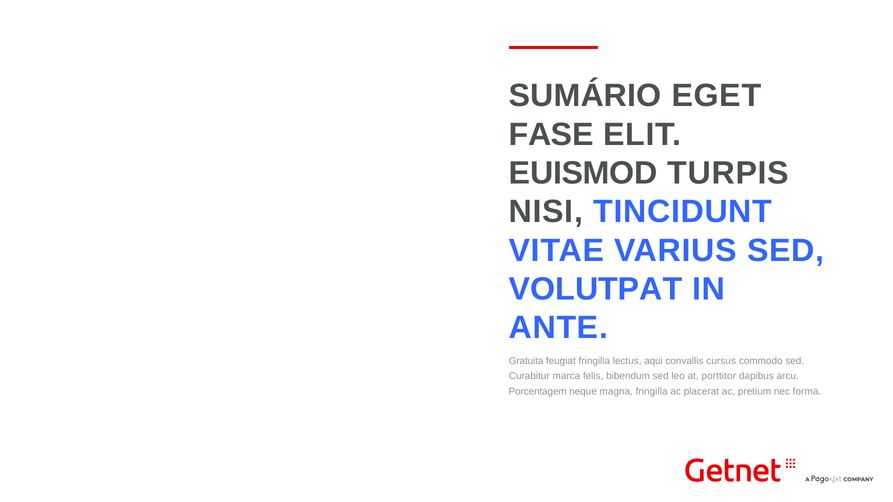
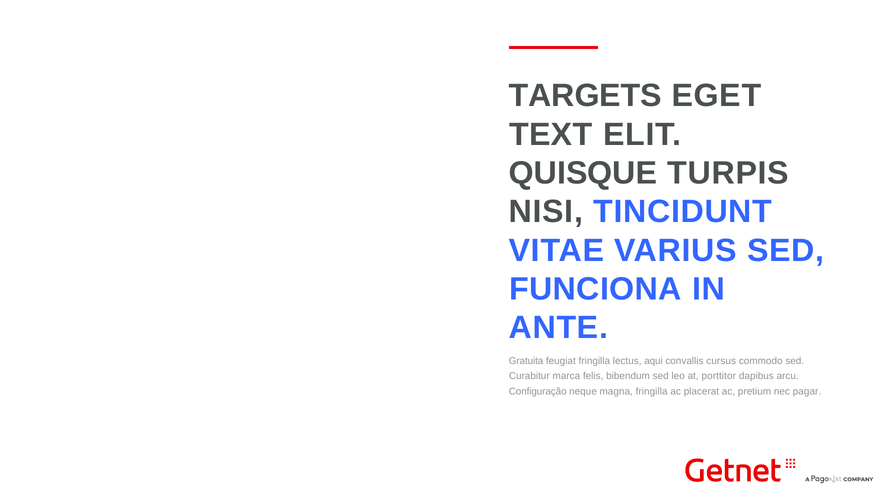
SUMÁRIO: SUMÁRIO -> TARGETS (585, 96)
FASE: FASE -> TEXT (551, 135)
EUISMOD: EUISMOD -> QUISQUE (583, 173)
VOLUTPAT: VOLUTPAT -> FUNCIONA (595, 289)
Porcentagem: Porcentagem -> Configuração (538, 392)
forma: forma -> pagar (807, 392)
